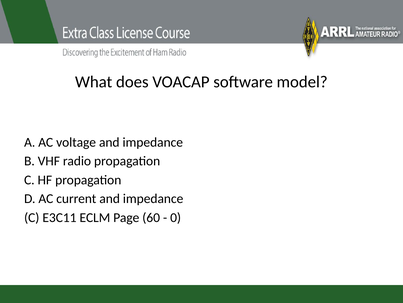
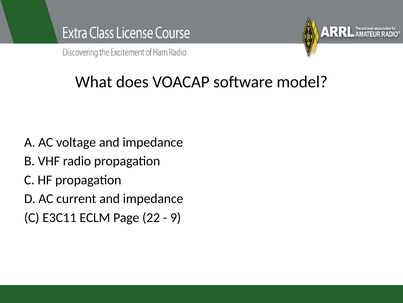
60: 60 -> 22 (151, 217)
0: 0 -> 9 (176, 217)
